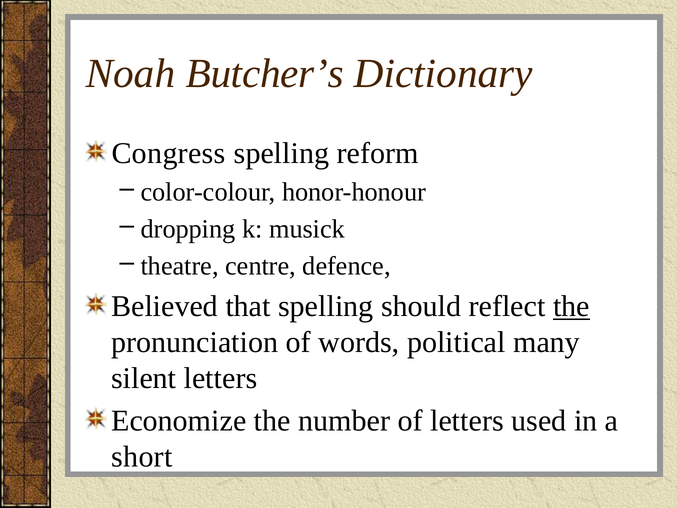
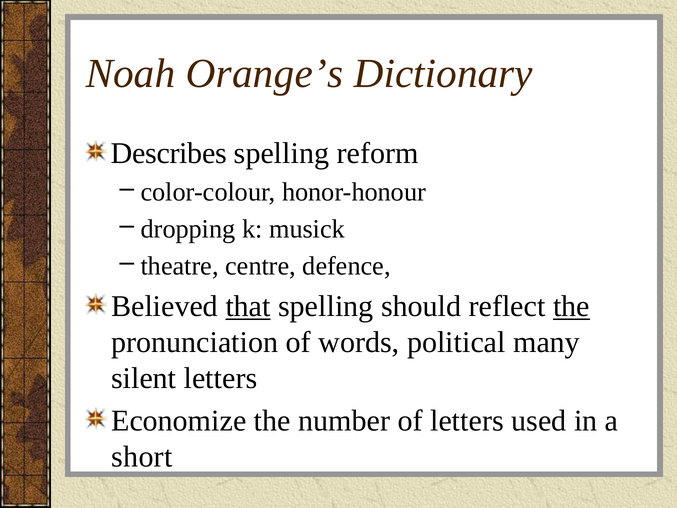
Butcher’s: Butcher’s -> Orange’s (264, 73)
Congress: Congress -> Describes (169, 153)
that underline: none -> present (248, 306)
